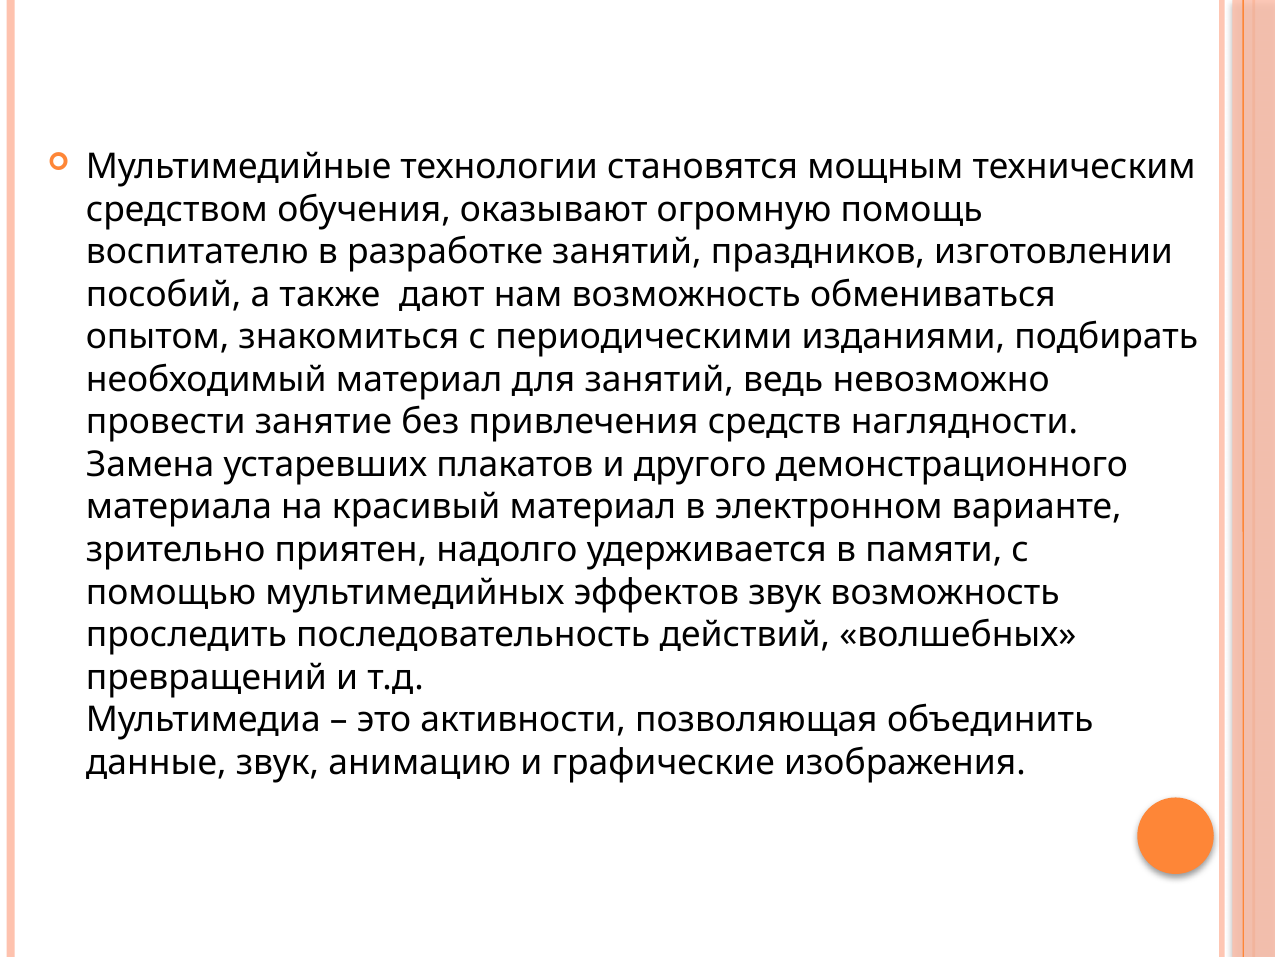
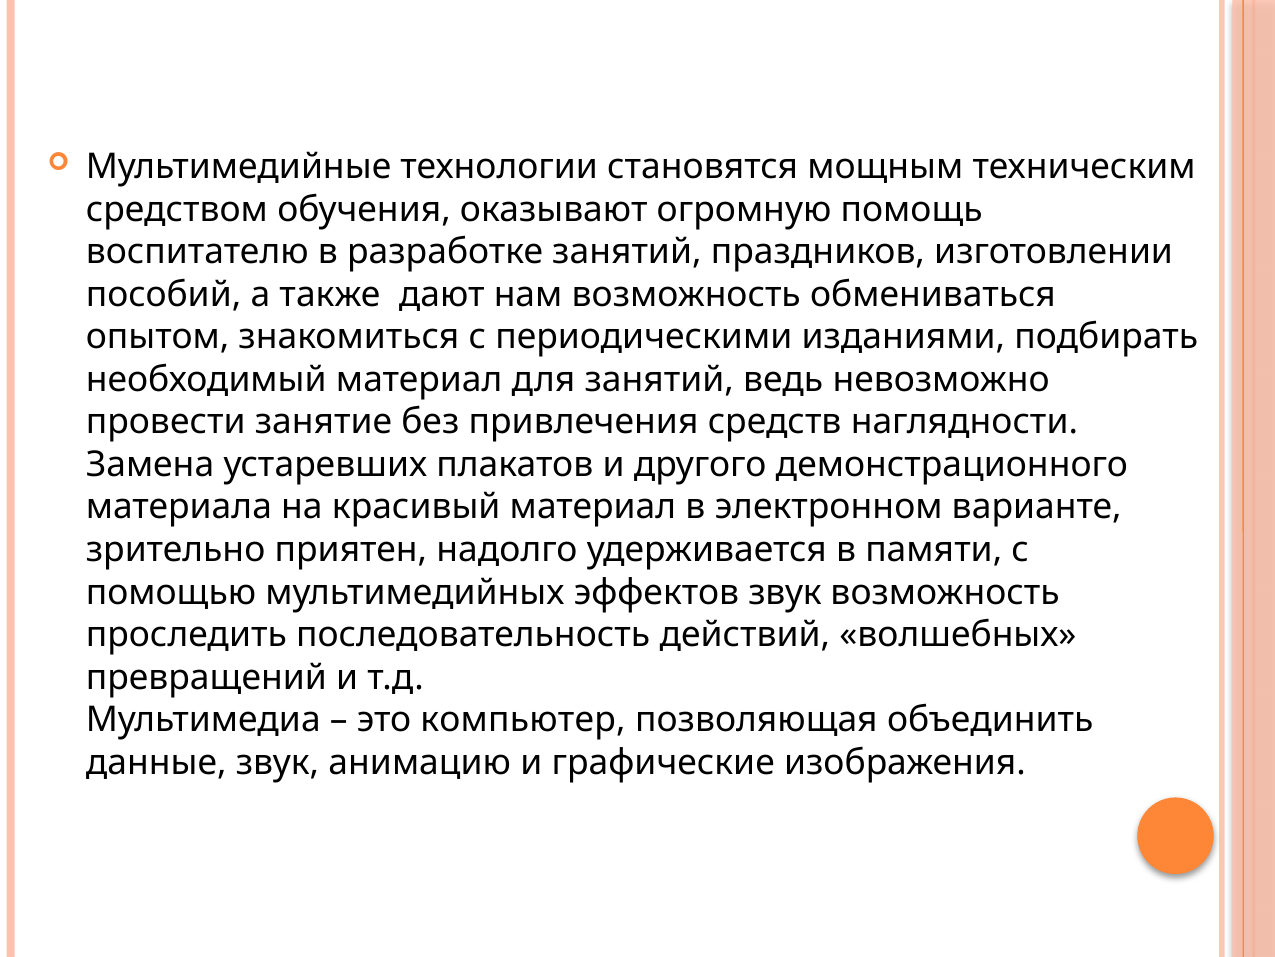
активности: активности -> компьютер (523, 719)
